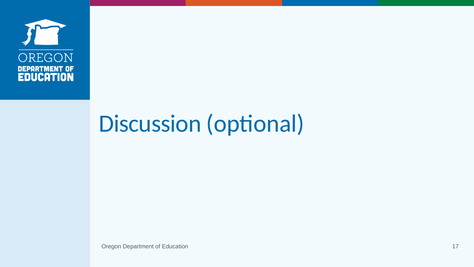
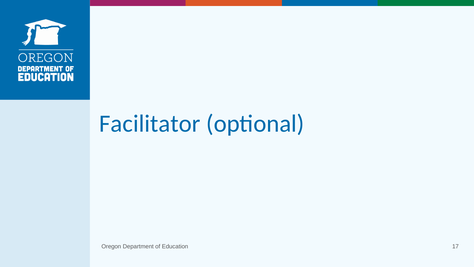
Discussion: Discussion -> Facilitator (150, 124)
